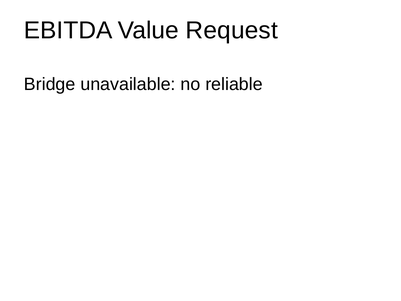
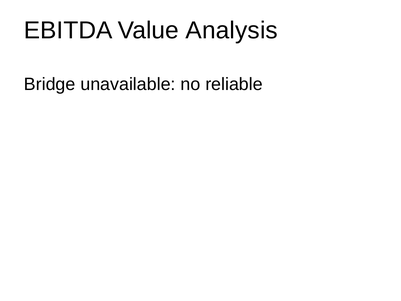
Request: Request -> Analysis (232, 30)
